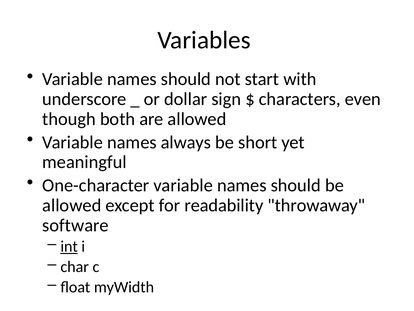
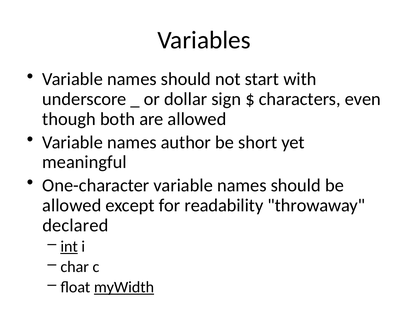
always: always -> author (186, 142)
software: software -> declared (75, 225)
myWidth underline: none -> present (124, 287)
